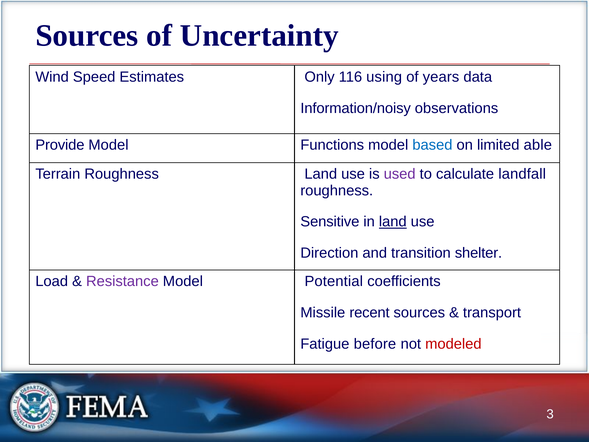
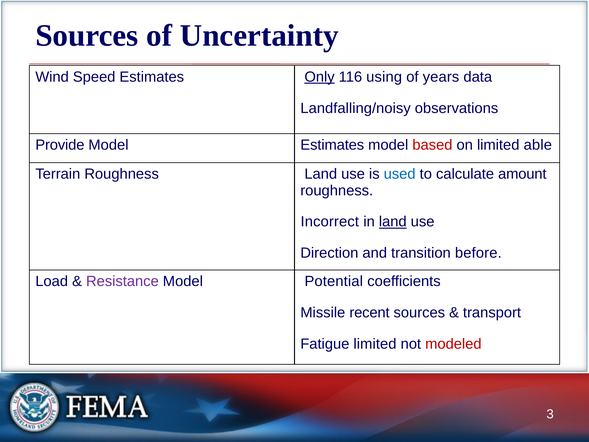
Only underline: none -> present (320, 77)
Information/noisy: Information/noisy -> Landfalling/noisy (356, 108)
Model Functions: Functions -> Estimates (332, 145)
based colour: blue -> red (432, 145)
used colour: purple -> blue (400, 174)
landfall: landfall -> amount (522, 174)
Sensitive: Sensitive -> Incorrect (330, 222)
shelter: shelter -> before (478, 253)
Fatigue before: before -> limited (375, 344)
